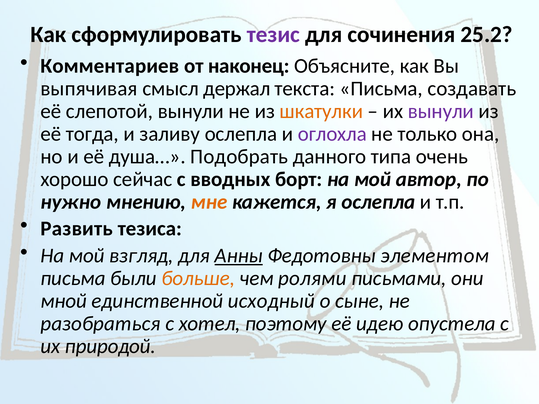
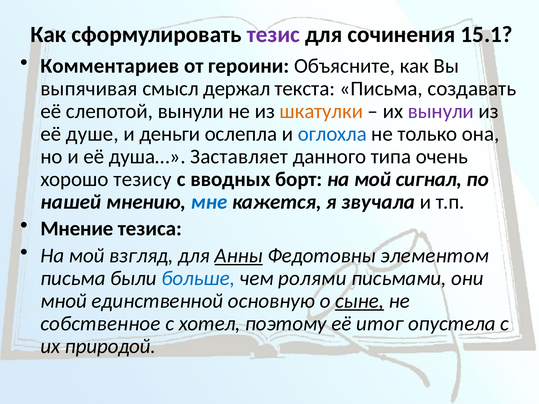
25.2: 25.2 -> 15.1 (487, 34)
наконец: наконец -> героини (249, 66)
тогда: тогда -> душе (92, 134)
заливу: заливу -> деньги (170, 134)
оглохла colour: purple -> blue (332, 134)
Подобрать: Подобрать -> Заставляет (239, 157)
сейчас: сейчас -> тезису (143, 179)
автор: автор -> сигнал (429, 179)
нужно: нужно -> нашей (71, 202)
мне colour: orange -> blue (209, 202)
я ослепла: ослепла -> звучала (378, 202)
Развить: Развить -> Мнение (77, 229)
больше colour: orange -> blue (198, 278)
исходный: исходный -> основную (271, 301)
сыне underline: none -> present (360, 301)
разобраться: разобраться -> собственное (100, 324)
идею: идею -> итог (380, 324)
